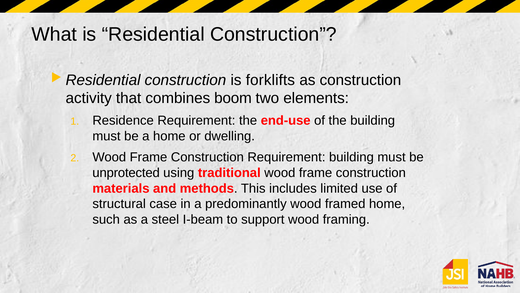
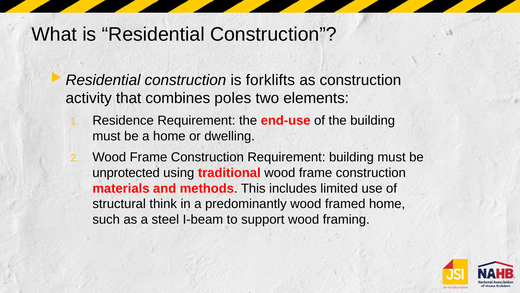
boom: boom -> poles (233, 98)
case: case -> think (163, 204)
